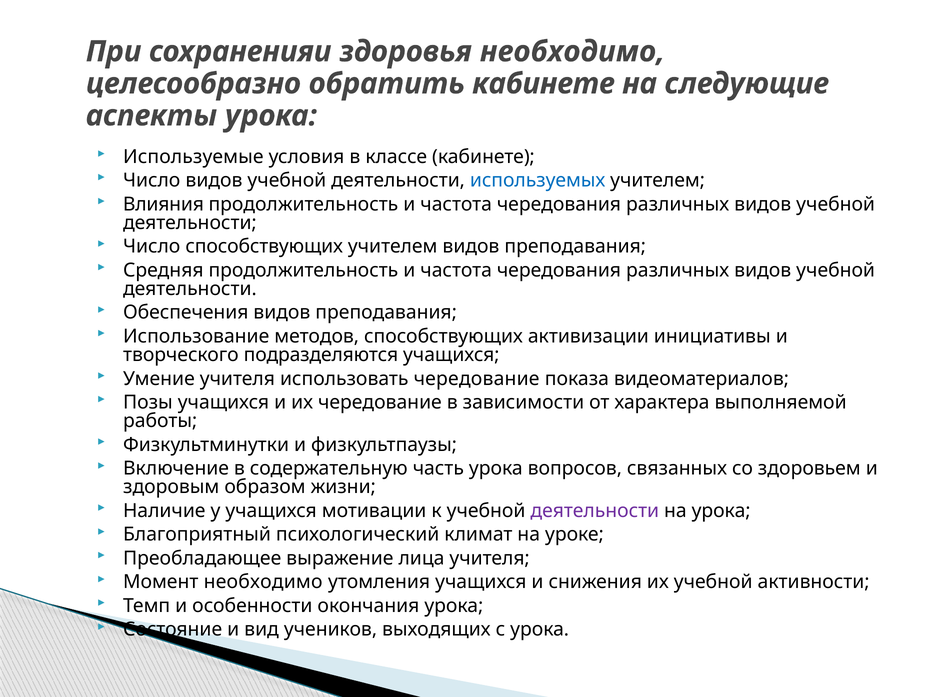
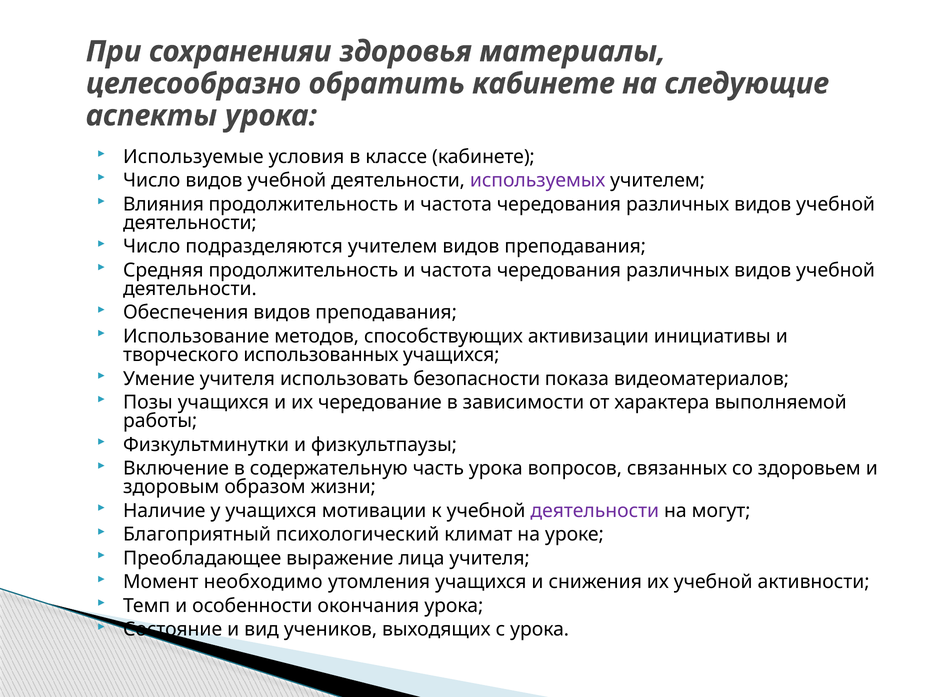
здоровья необходимо: необходимо -> материалы (573, 52)
используемых colour: blue -> purple (538, 180)
Число способствующих: способствующих -> подразделяются (264, 246)
подразделяются: подразделяются -> использованных (321, 355)
использовать чередование: чередование -> безопасности (477, 378)
на урока: урока -> могут (721, 511)
